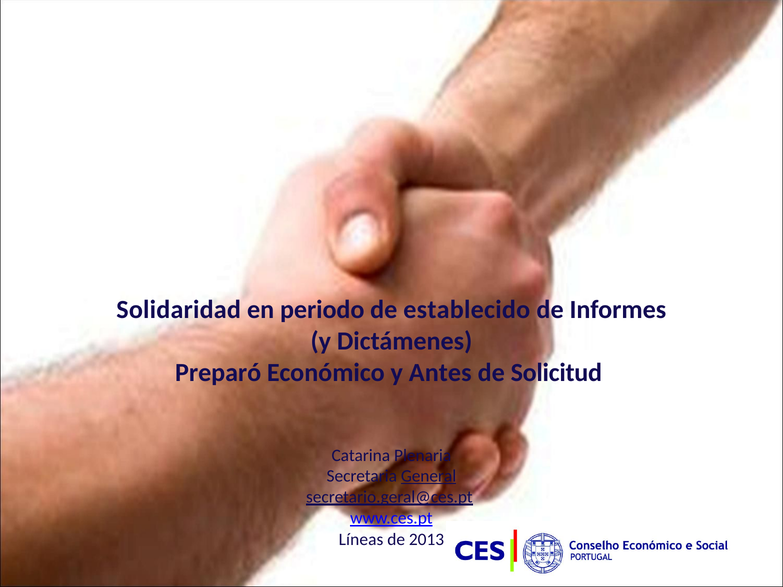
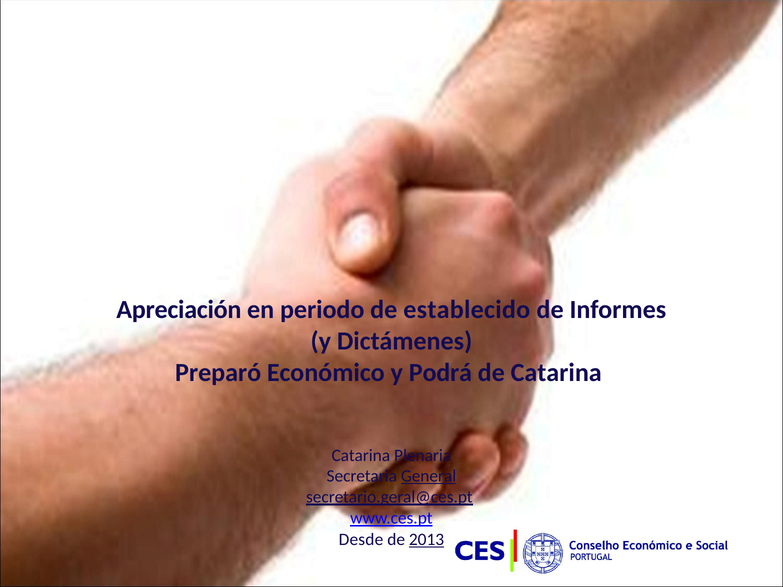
Solidaridad: Solidaridad -> Apreciación (179, 310)
Antes: Antes -> Podrá (440, 373)
de Solicitud: Solicitud -> Catarina (556, 373)
Líneas: Líneas -> Desde (361, 540)
2013 underline: none -> present (427, 540)
